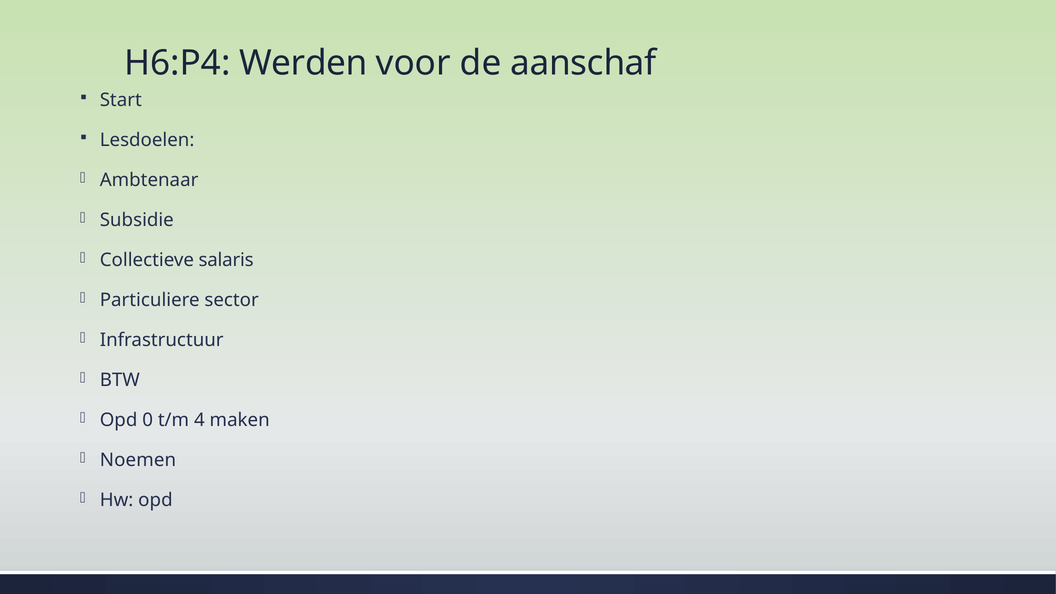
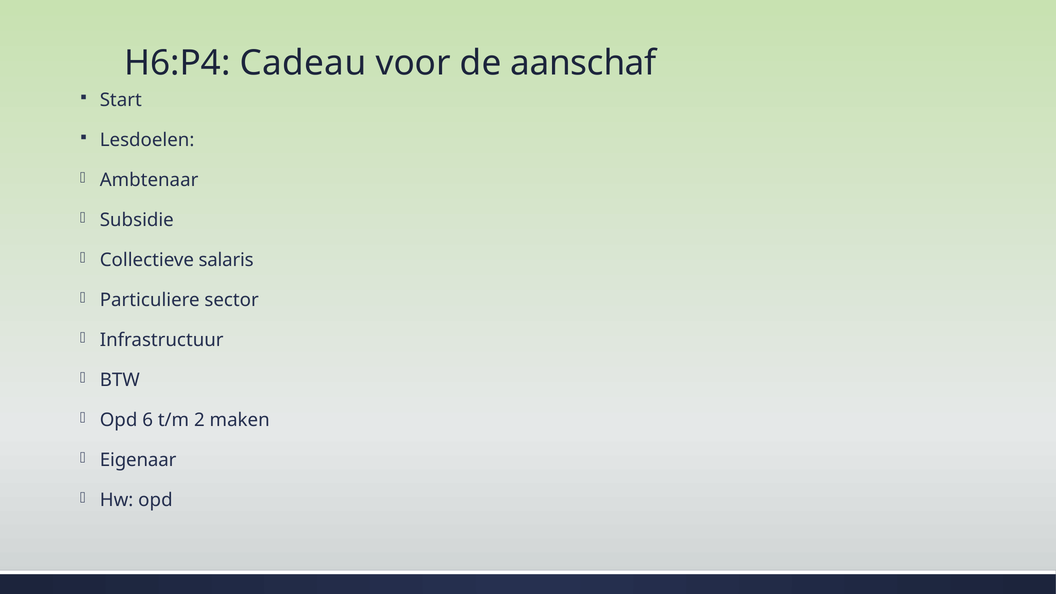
Werden: Werden -> Cadeau (303, 63)
0: 0 -> 6 (148, 420)
4: 4 -> 2 (199, 420)
Noemen: Noemen -> Eigenaar (138, 460)
